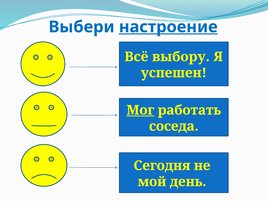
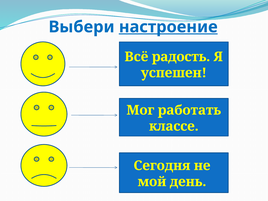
выбору: выбору -> радость (181, 57)
Мог underline: present -> none (140, 110)
соседа: соседа -> классе (174, 126)
